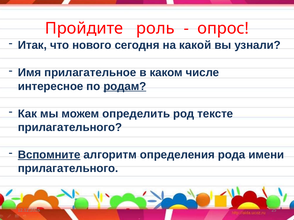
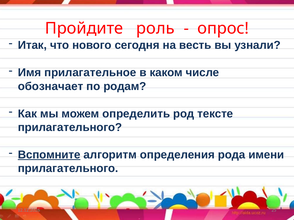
какой: какой -> весть (195, 45)
интересное: интересное -> обозначает (51, 86)
родам underline: present -> none (125, 86)
